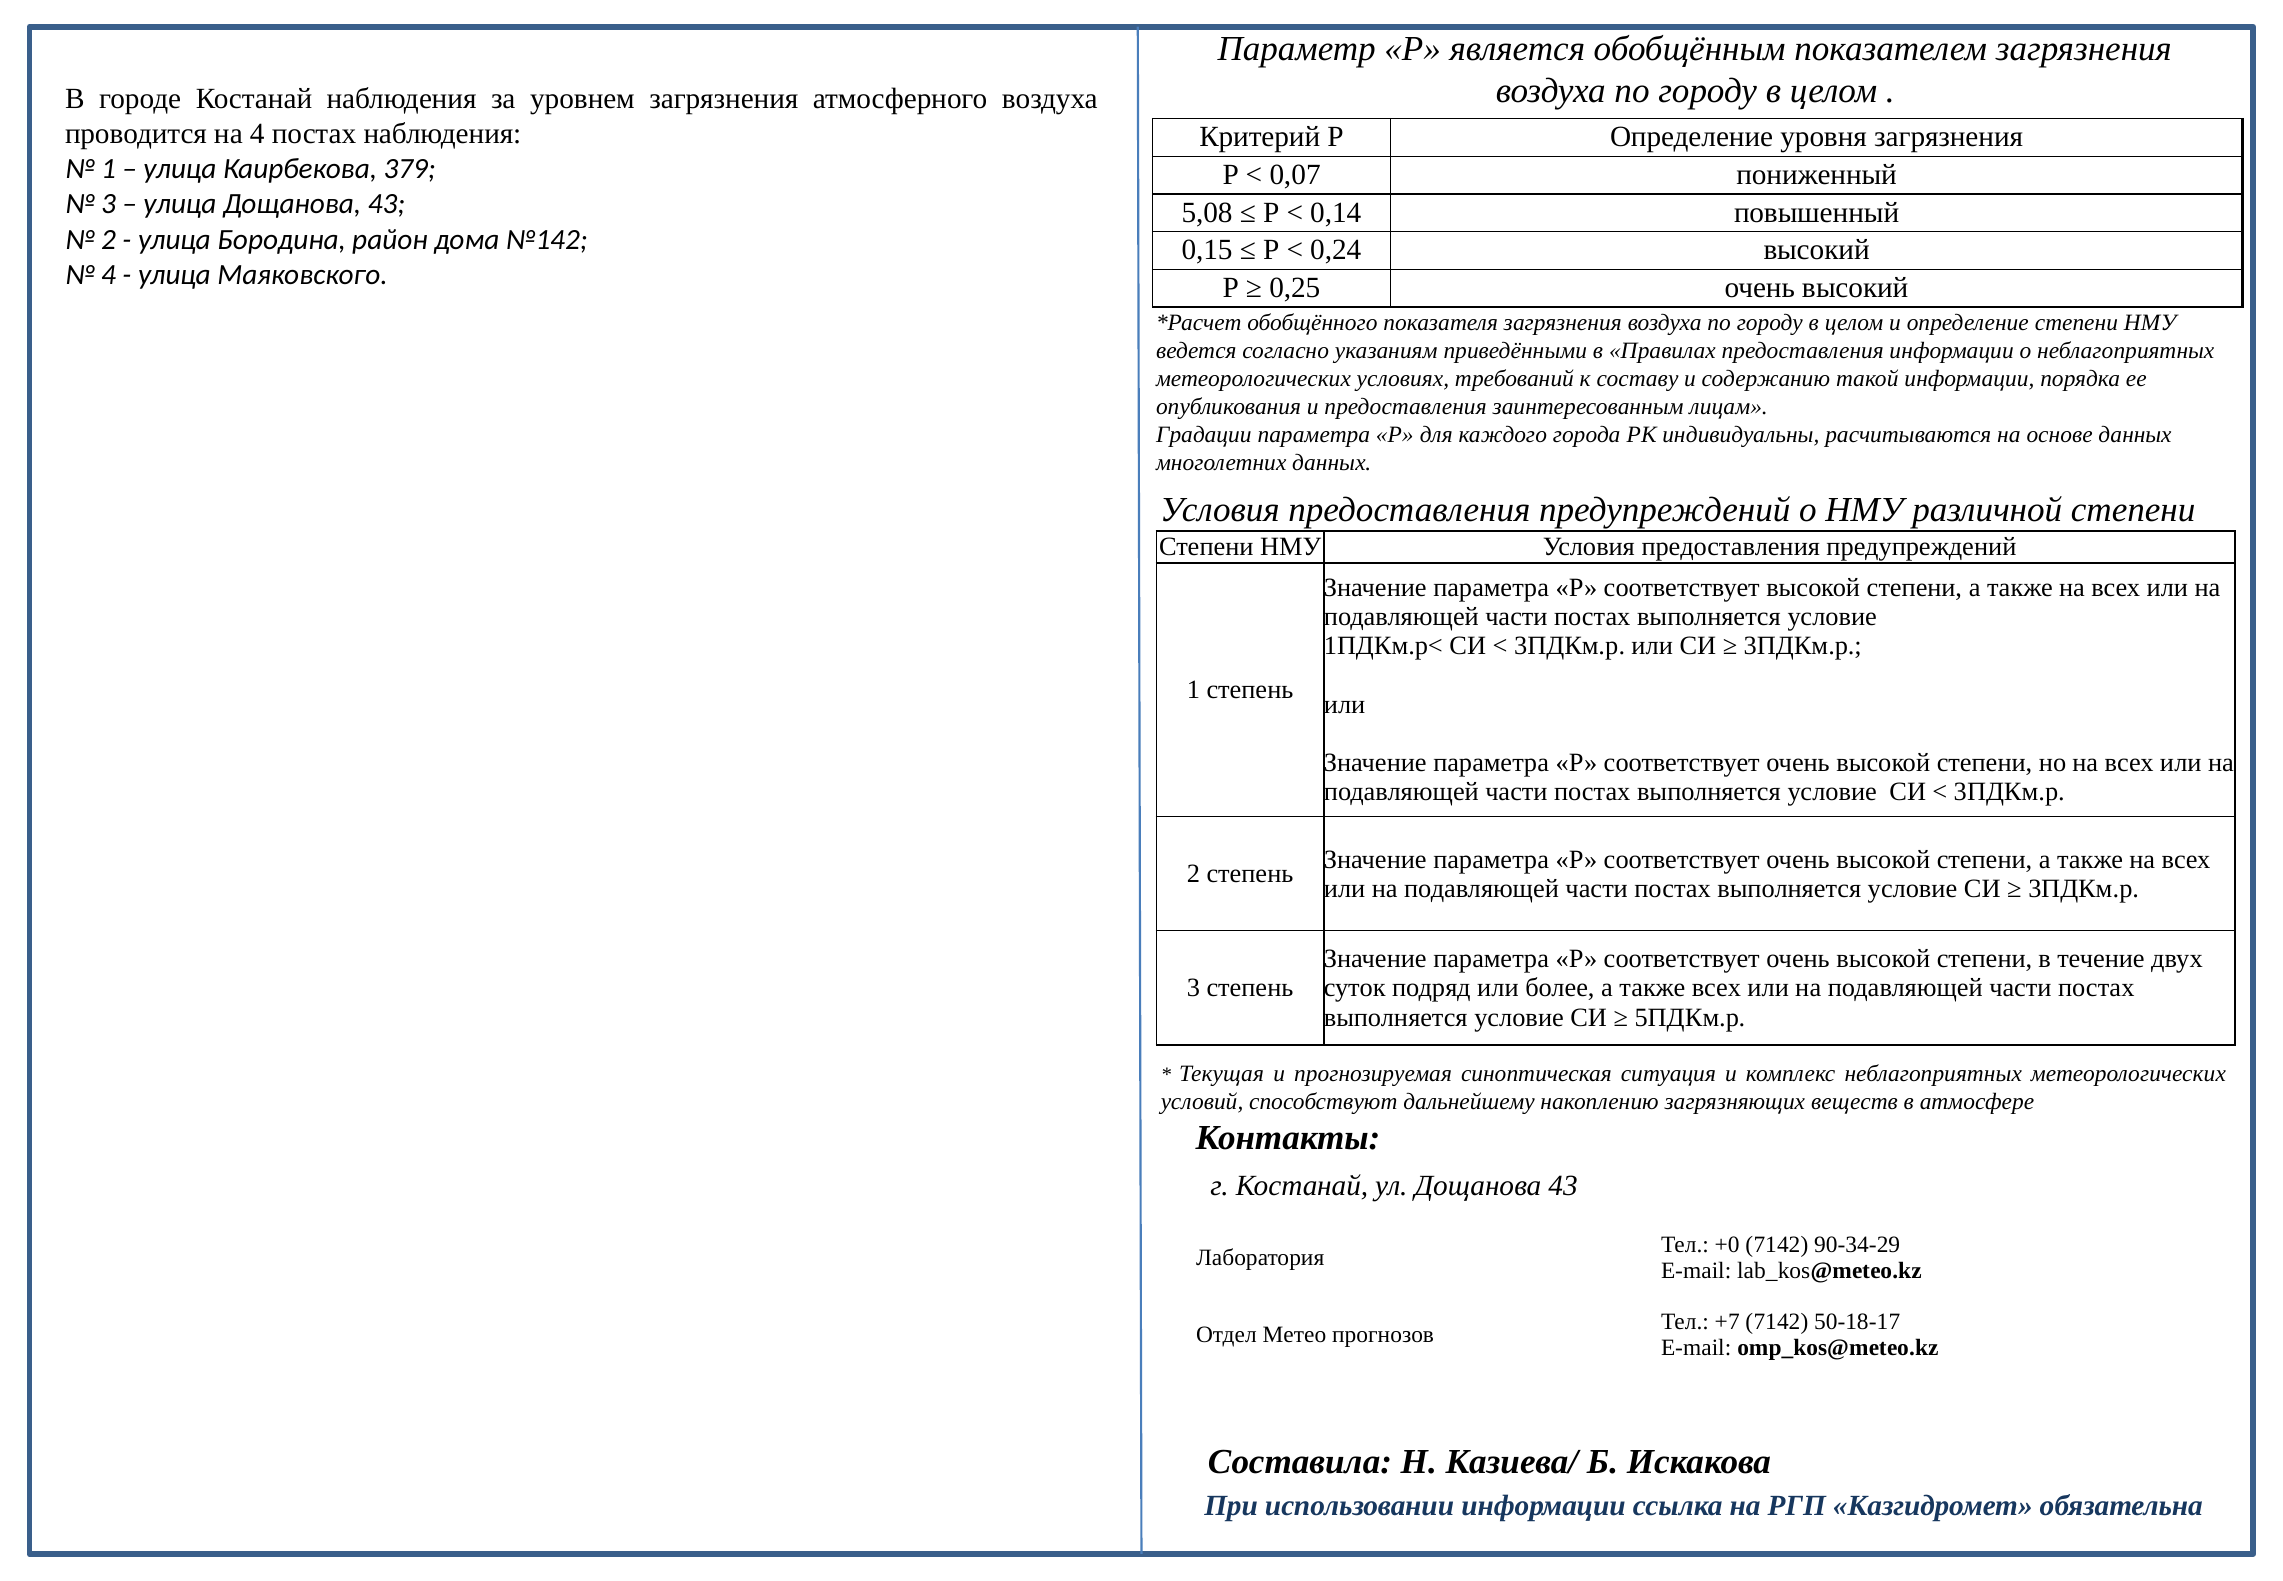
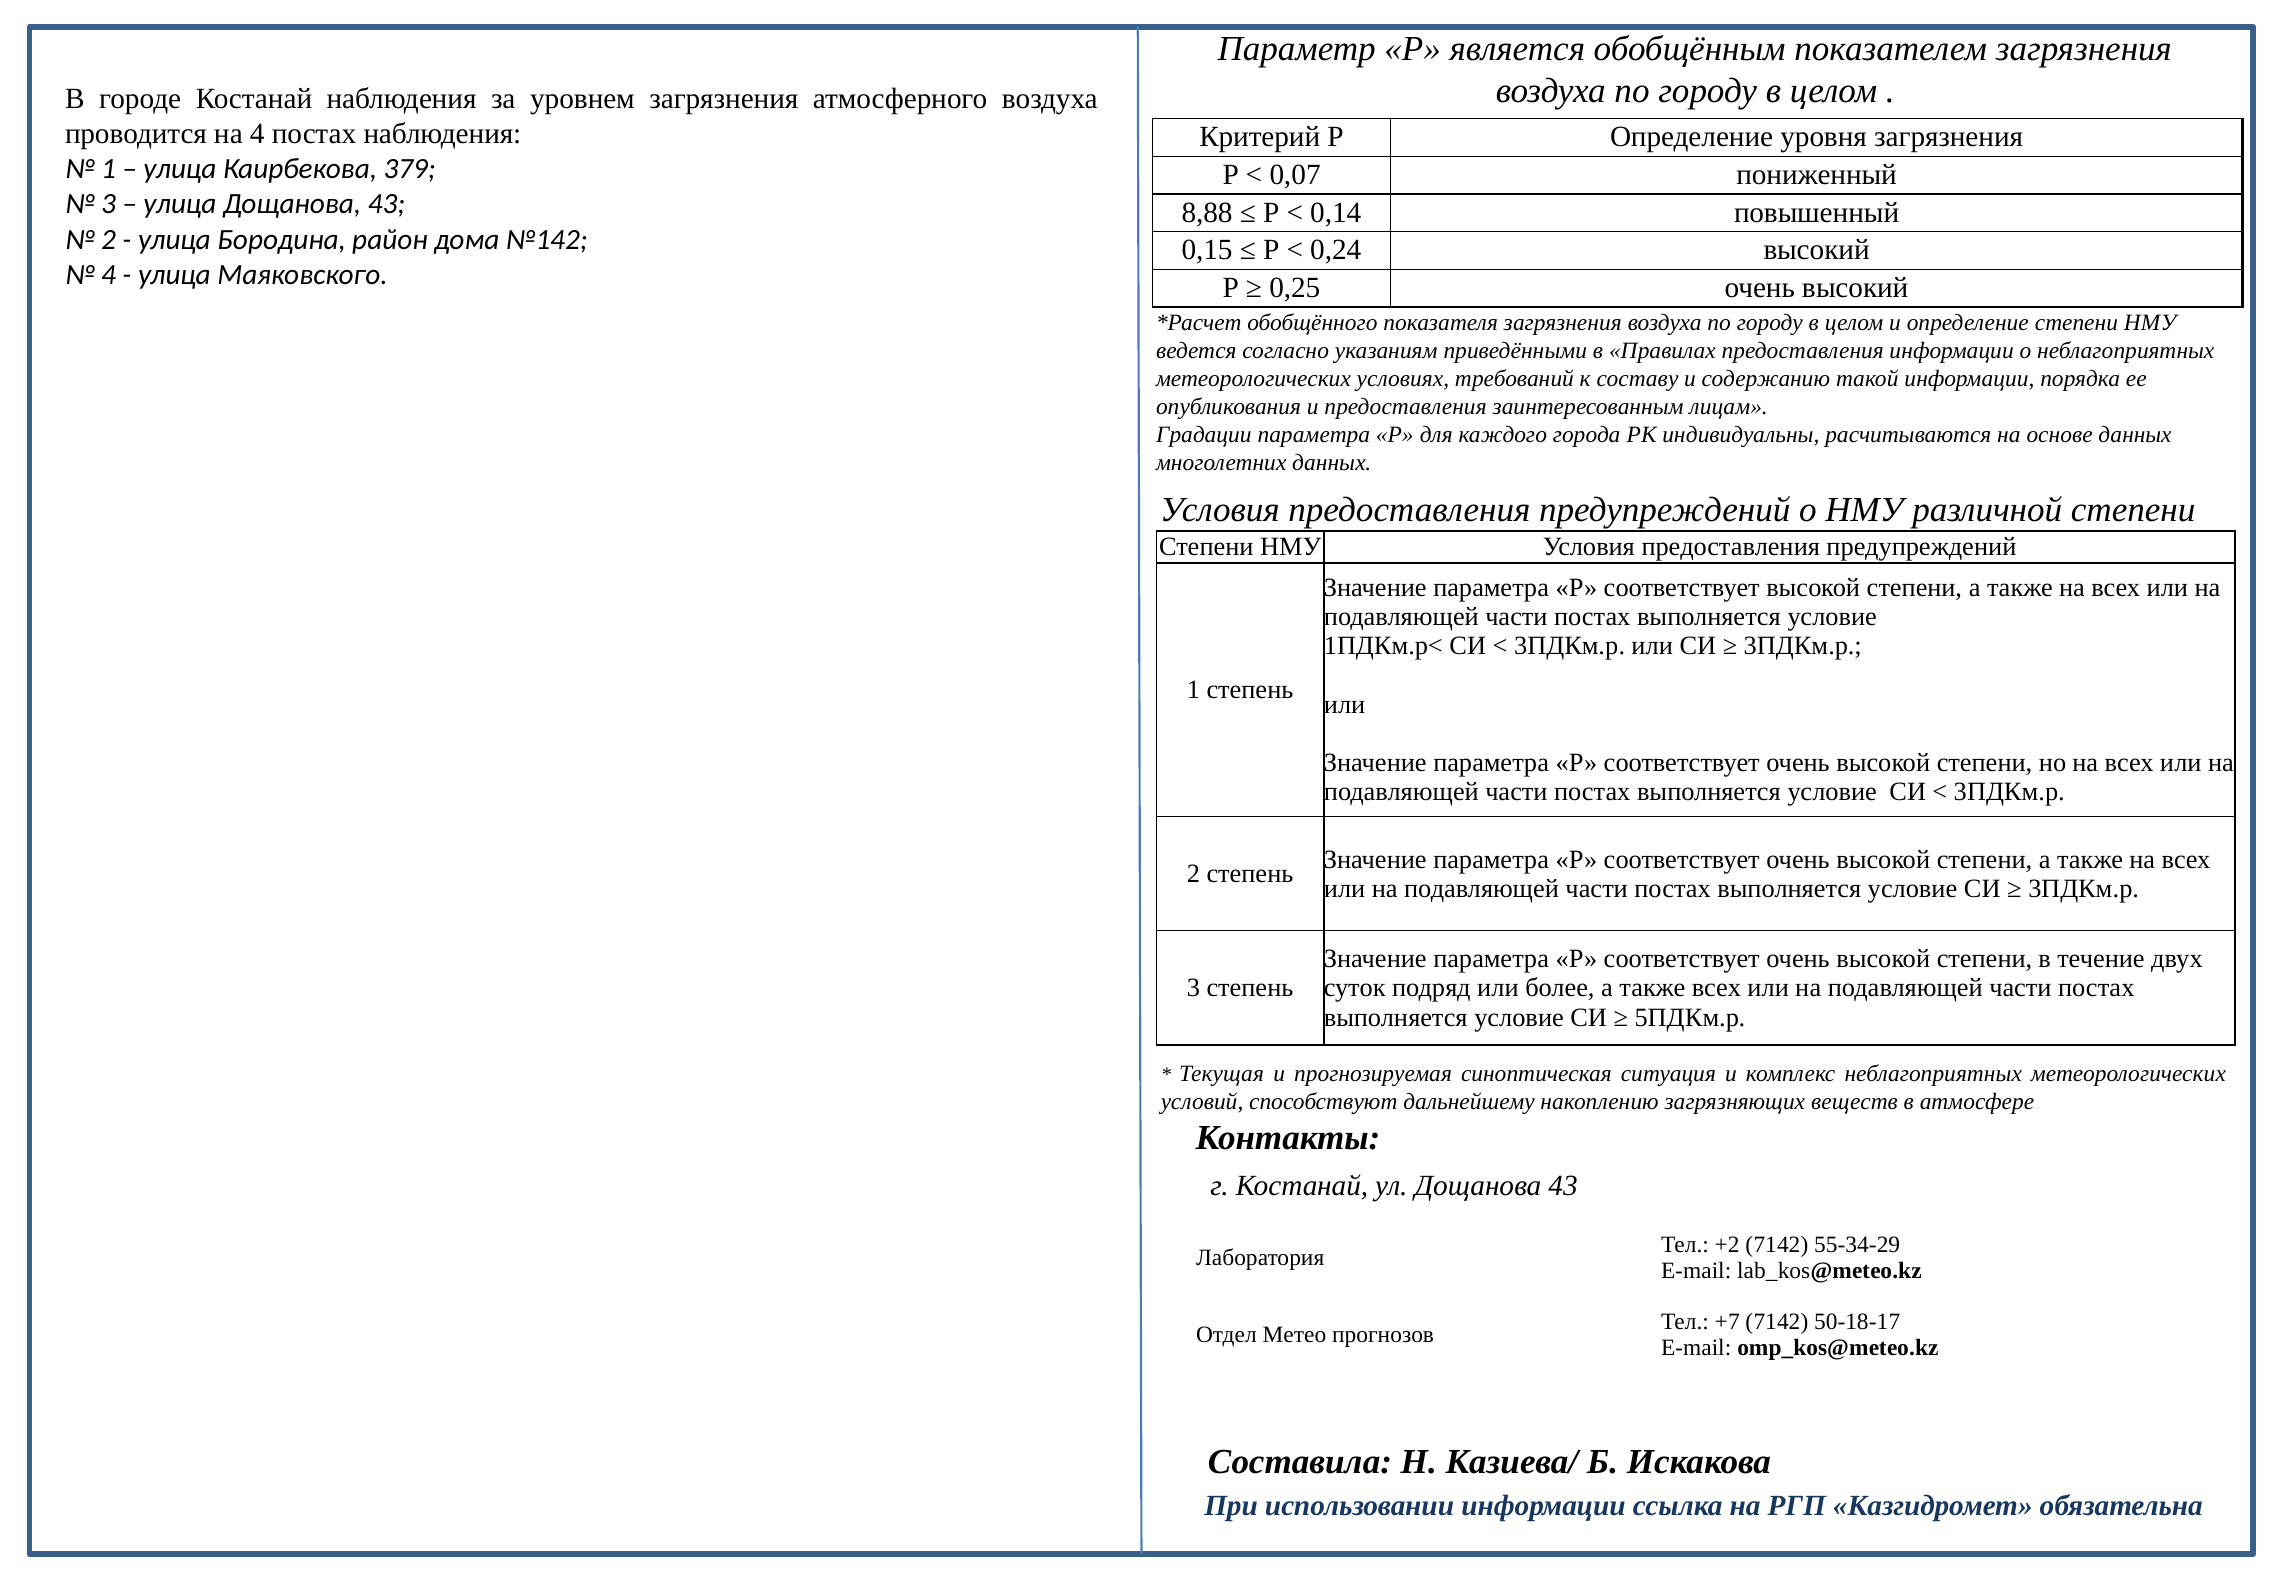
5,08: 5,08 -> 8,88 (1207, 212)
+0: +0 -> +2 (1727, 1244)
90-34-29: 90-34-29 -> 55-34-29 (1857, 1244)
